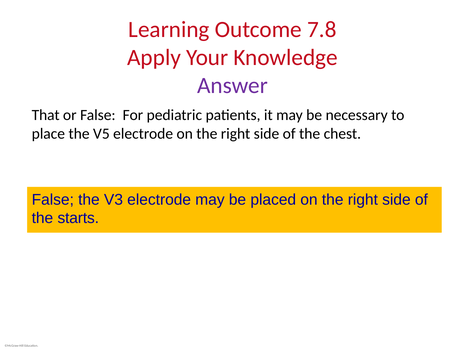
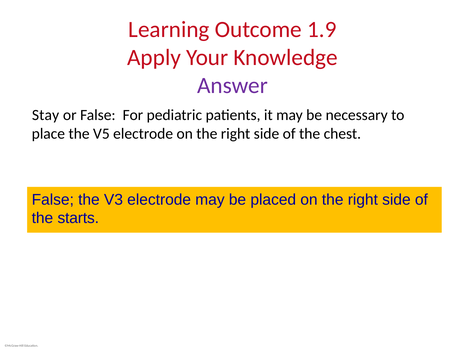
7.8: 7.8 -> 1.9 (322, 29)
That: That -> Stay (46, 115)
